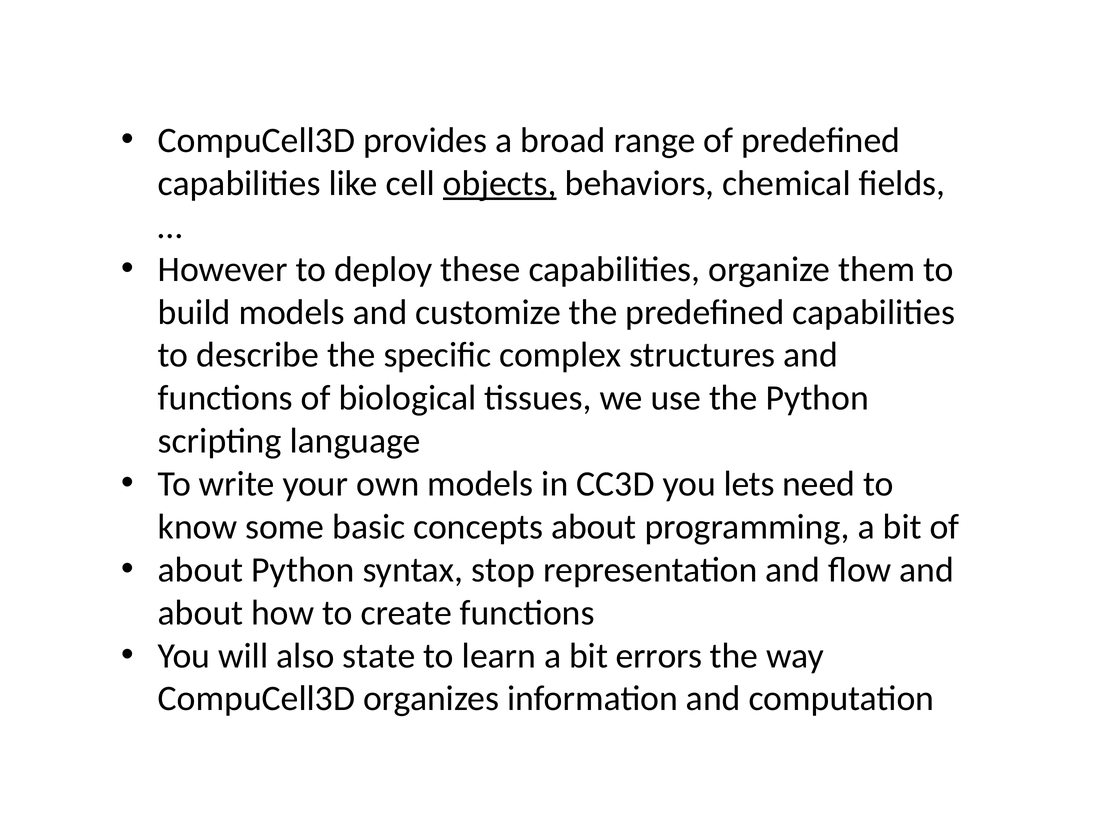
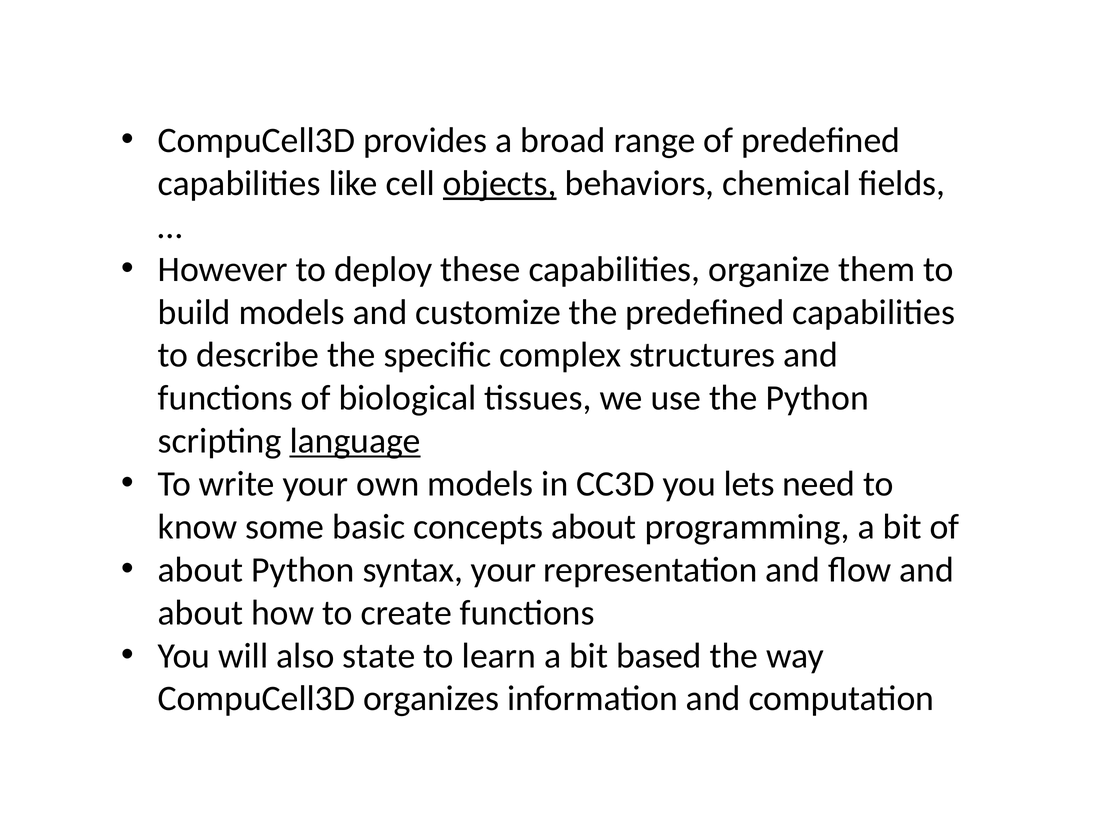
language underline: none -> present (355, 441)
syntax stop: stop -> your (503, 570)
errors: errors -> based (659, 656)
